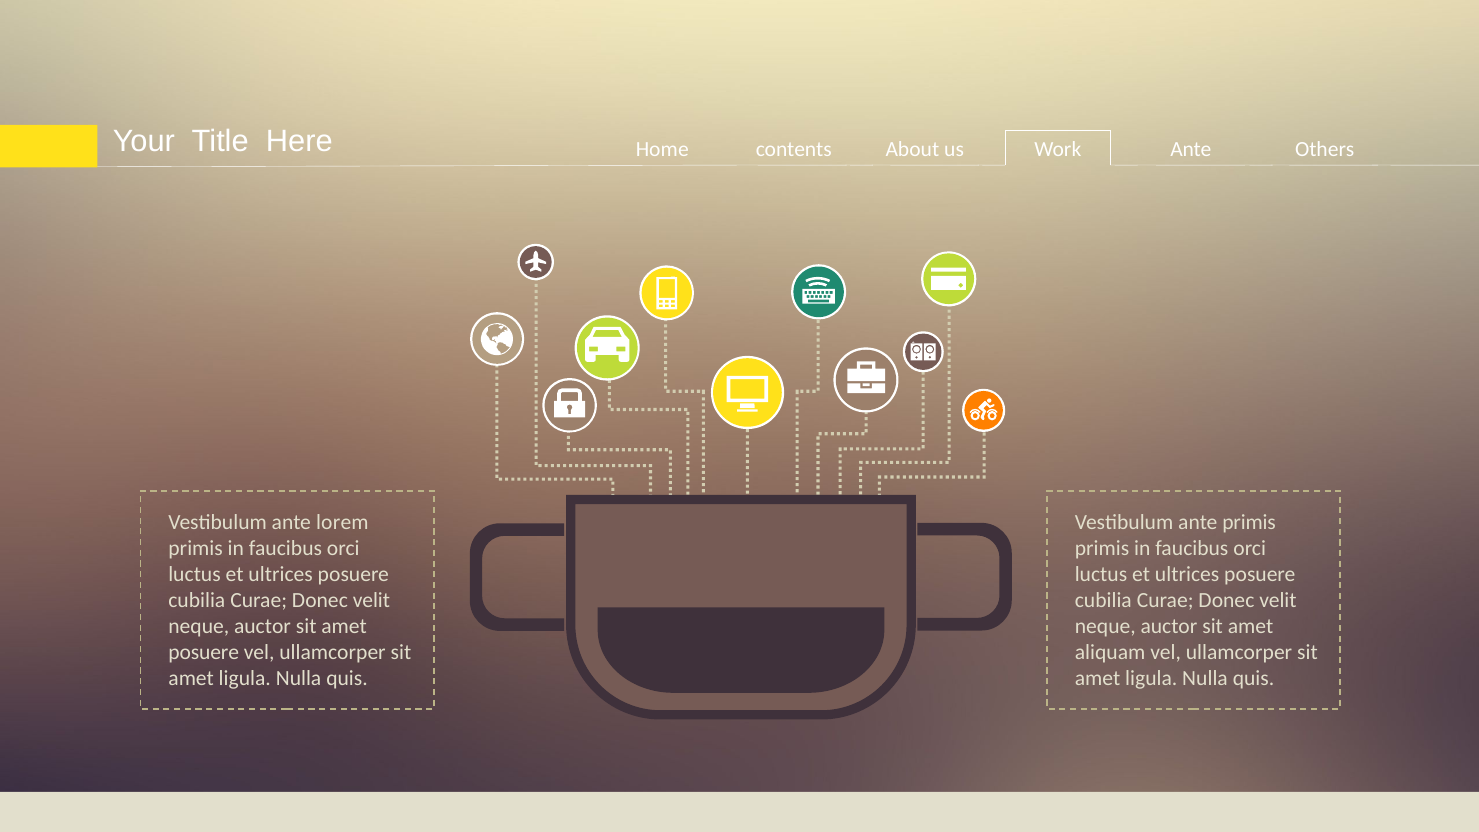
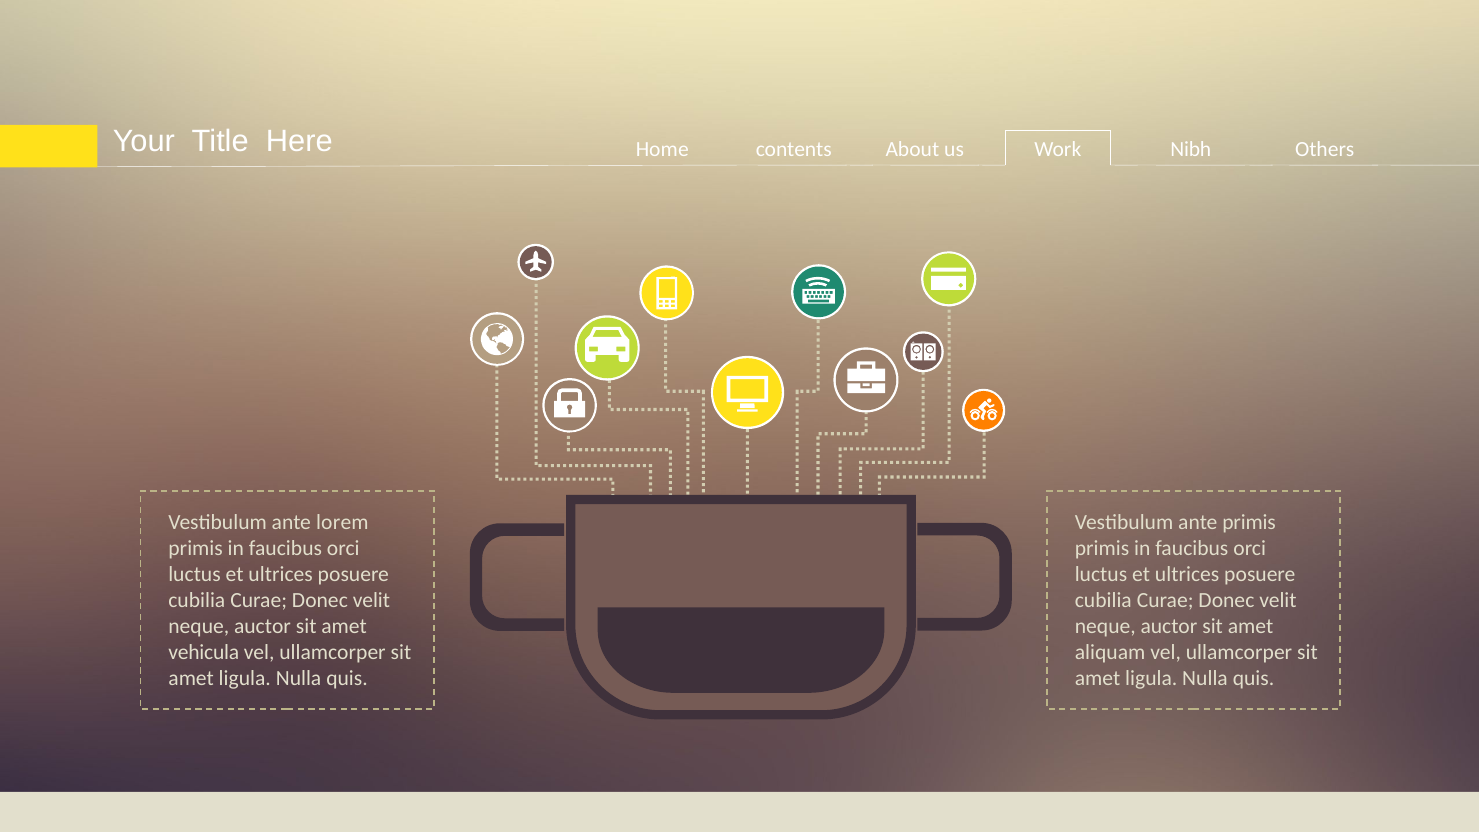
Work Ante: Ante -> Nibh (1191, 149)
posuere: posuere -> vehicula (204, 652)
